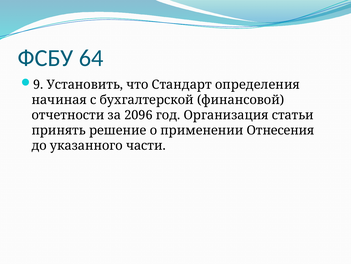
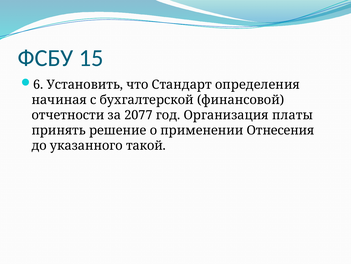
64: 64 -> 15 (91, 58)
9: 9 -> 6 (38, 85)
2096: 2096 -> 2077 (138, 115)
статьи: статьи -> платы (293, 115)
части: части -> такой (146, 145)
